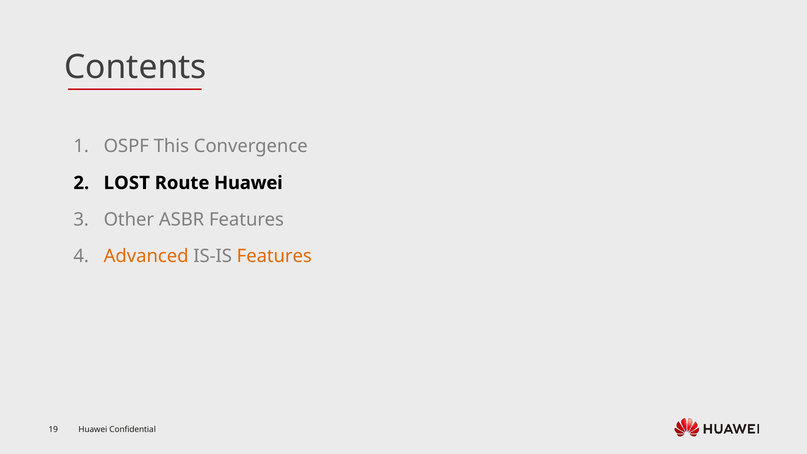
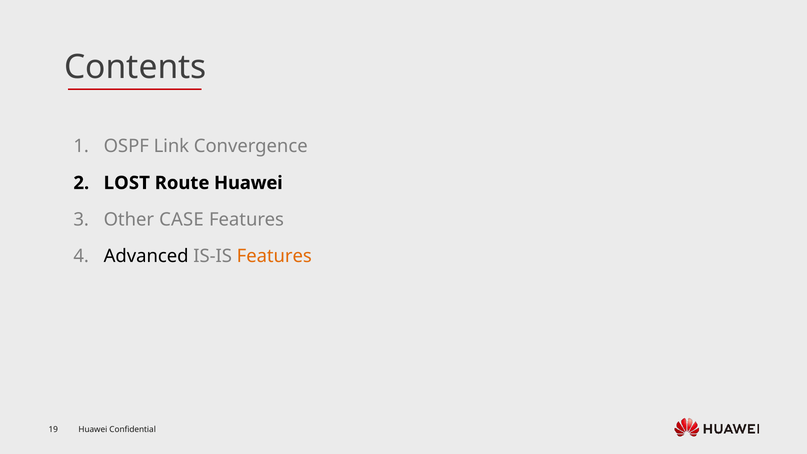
This: This -> Link (171, 146)
ASBR: ASBR -> CASE (181, 219)
Advanced colour: orange -> black (146, 256)
